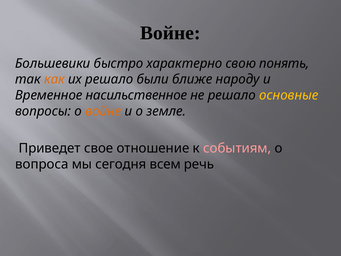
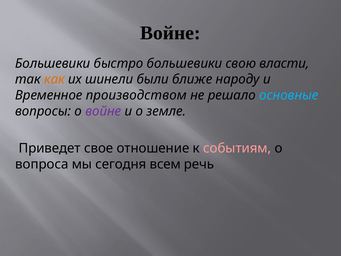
быстро характерно: характерно -> большевики (184, 63)
понять: понять -> власти (284, 63)
их решало: решало -> шинели (109, 79)
насильственное: насильственное -> производством (136, 95)
основные colour: yellow -> light blue (289, 95)
войне colour: orange -> purple (103, 111)
